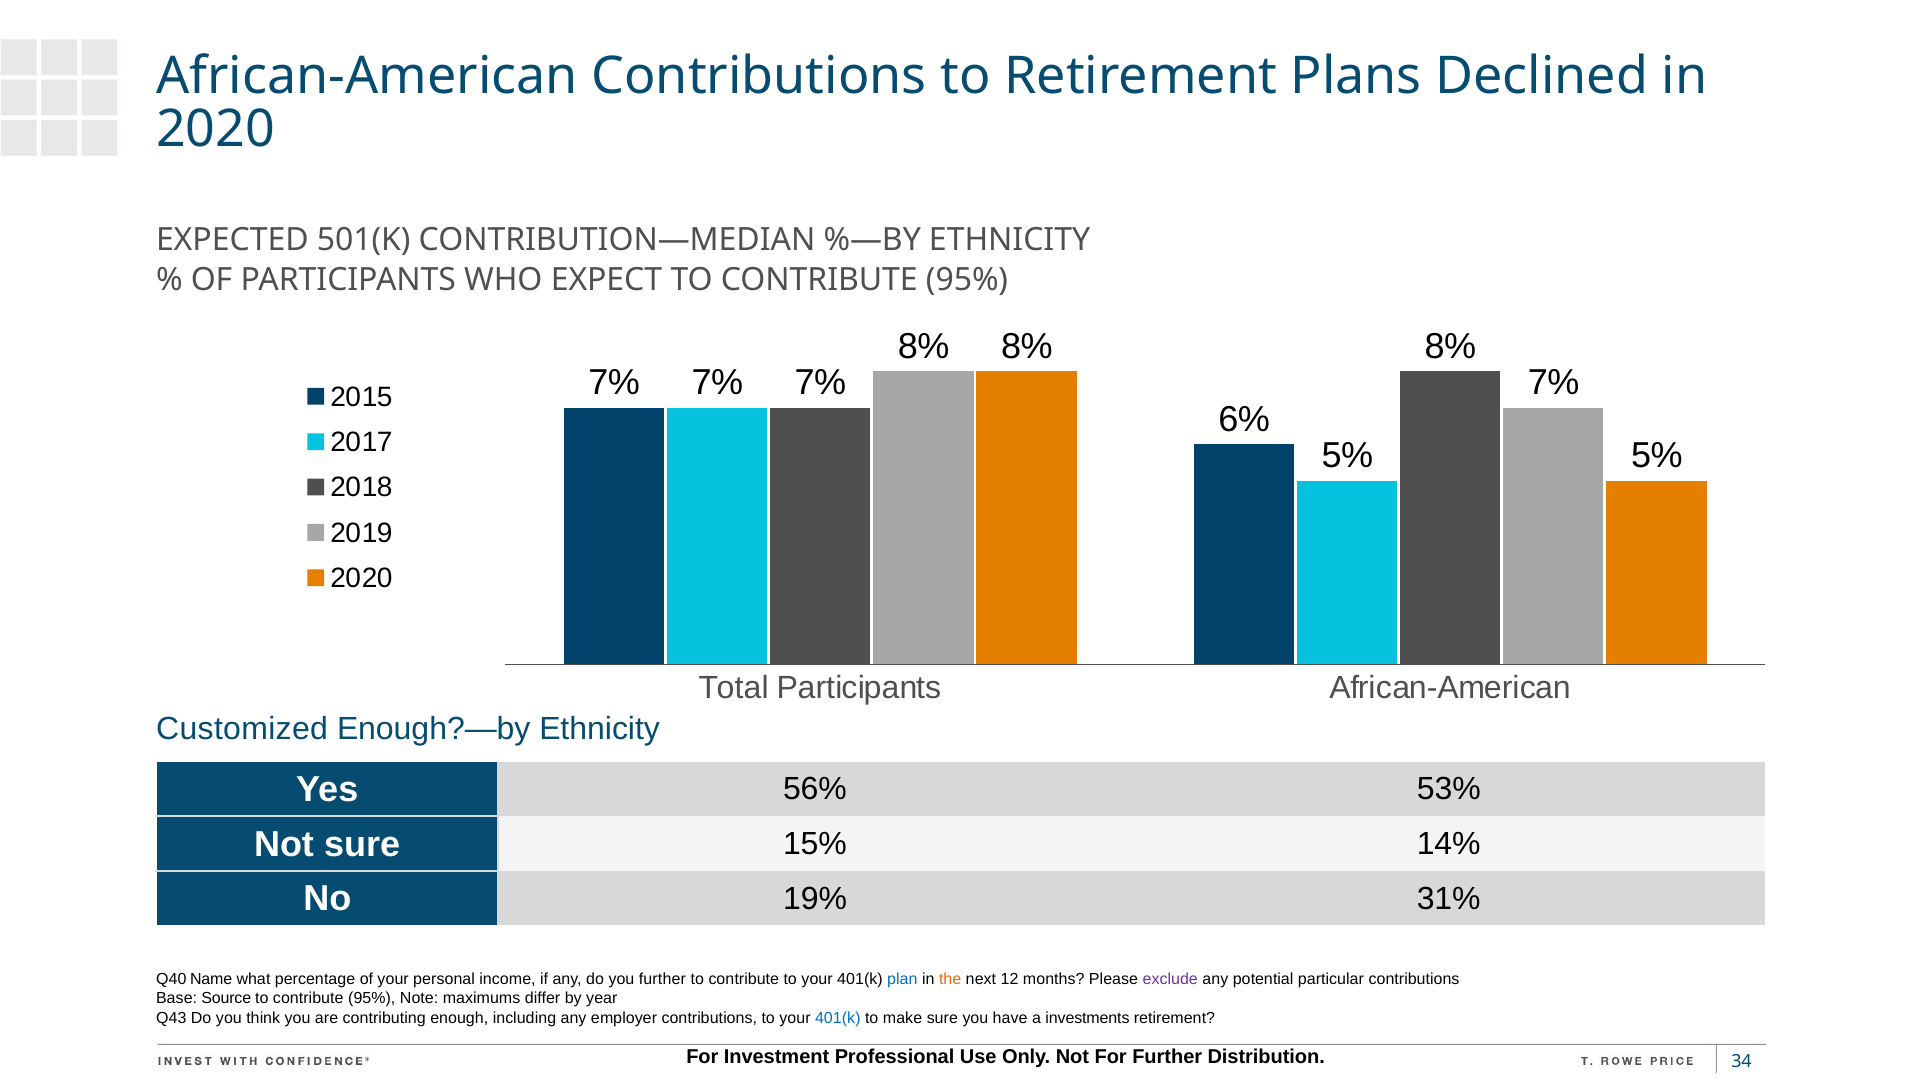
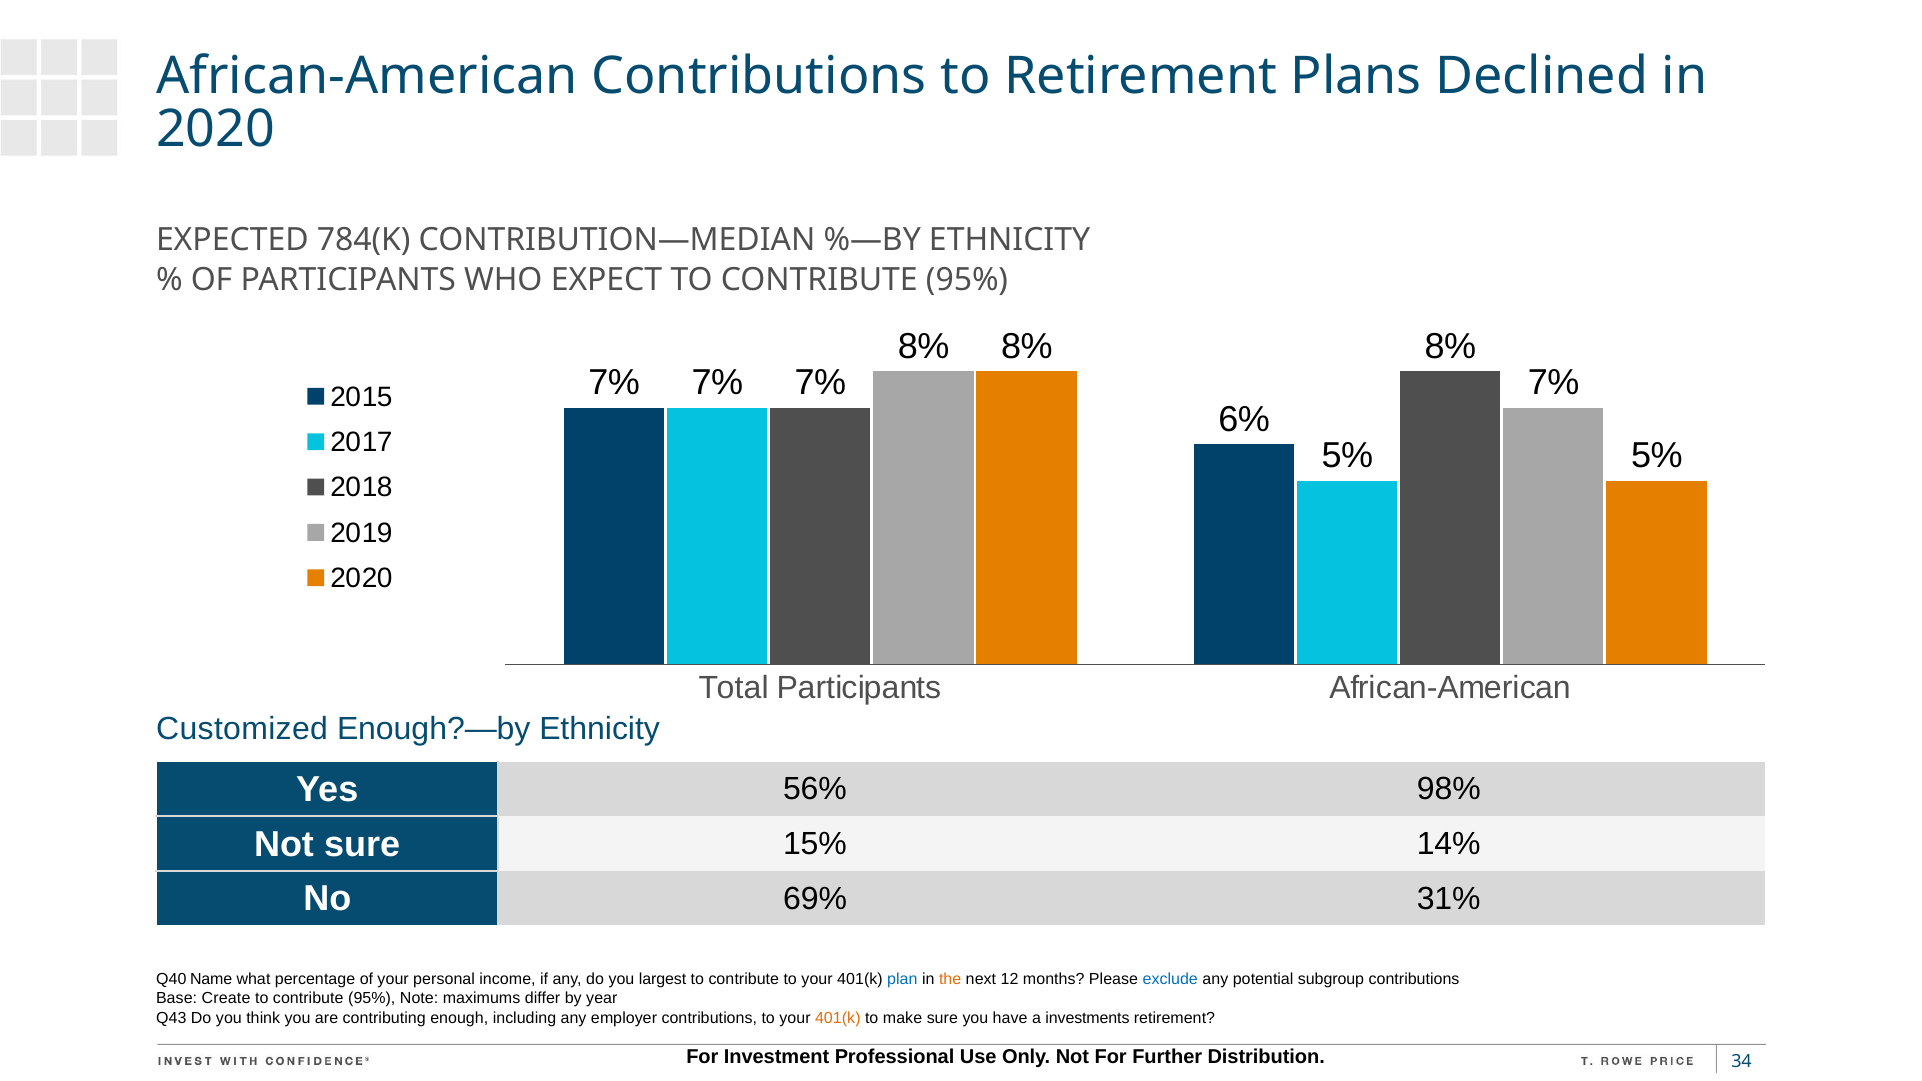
501(K: 501(K -> 784(K (364, 240)
53%: 53% -> 98% (1449, 789)
19%: 19% -> 69% (815, 899)
you further: further -> largest (663, 979)
exclude colour: purple -> blue (1170, 979)
particular: particular -> subgroup (1331, 979)
Source: Source -> Create (226, 999)
401(k colour: blue -> orange (838, 1018)
